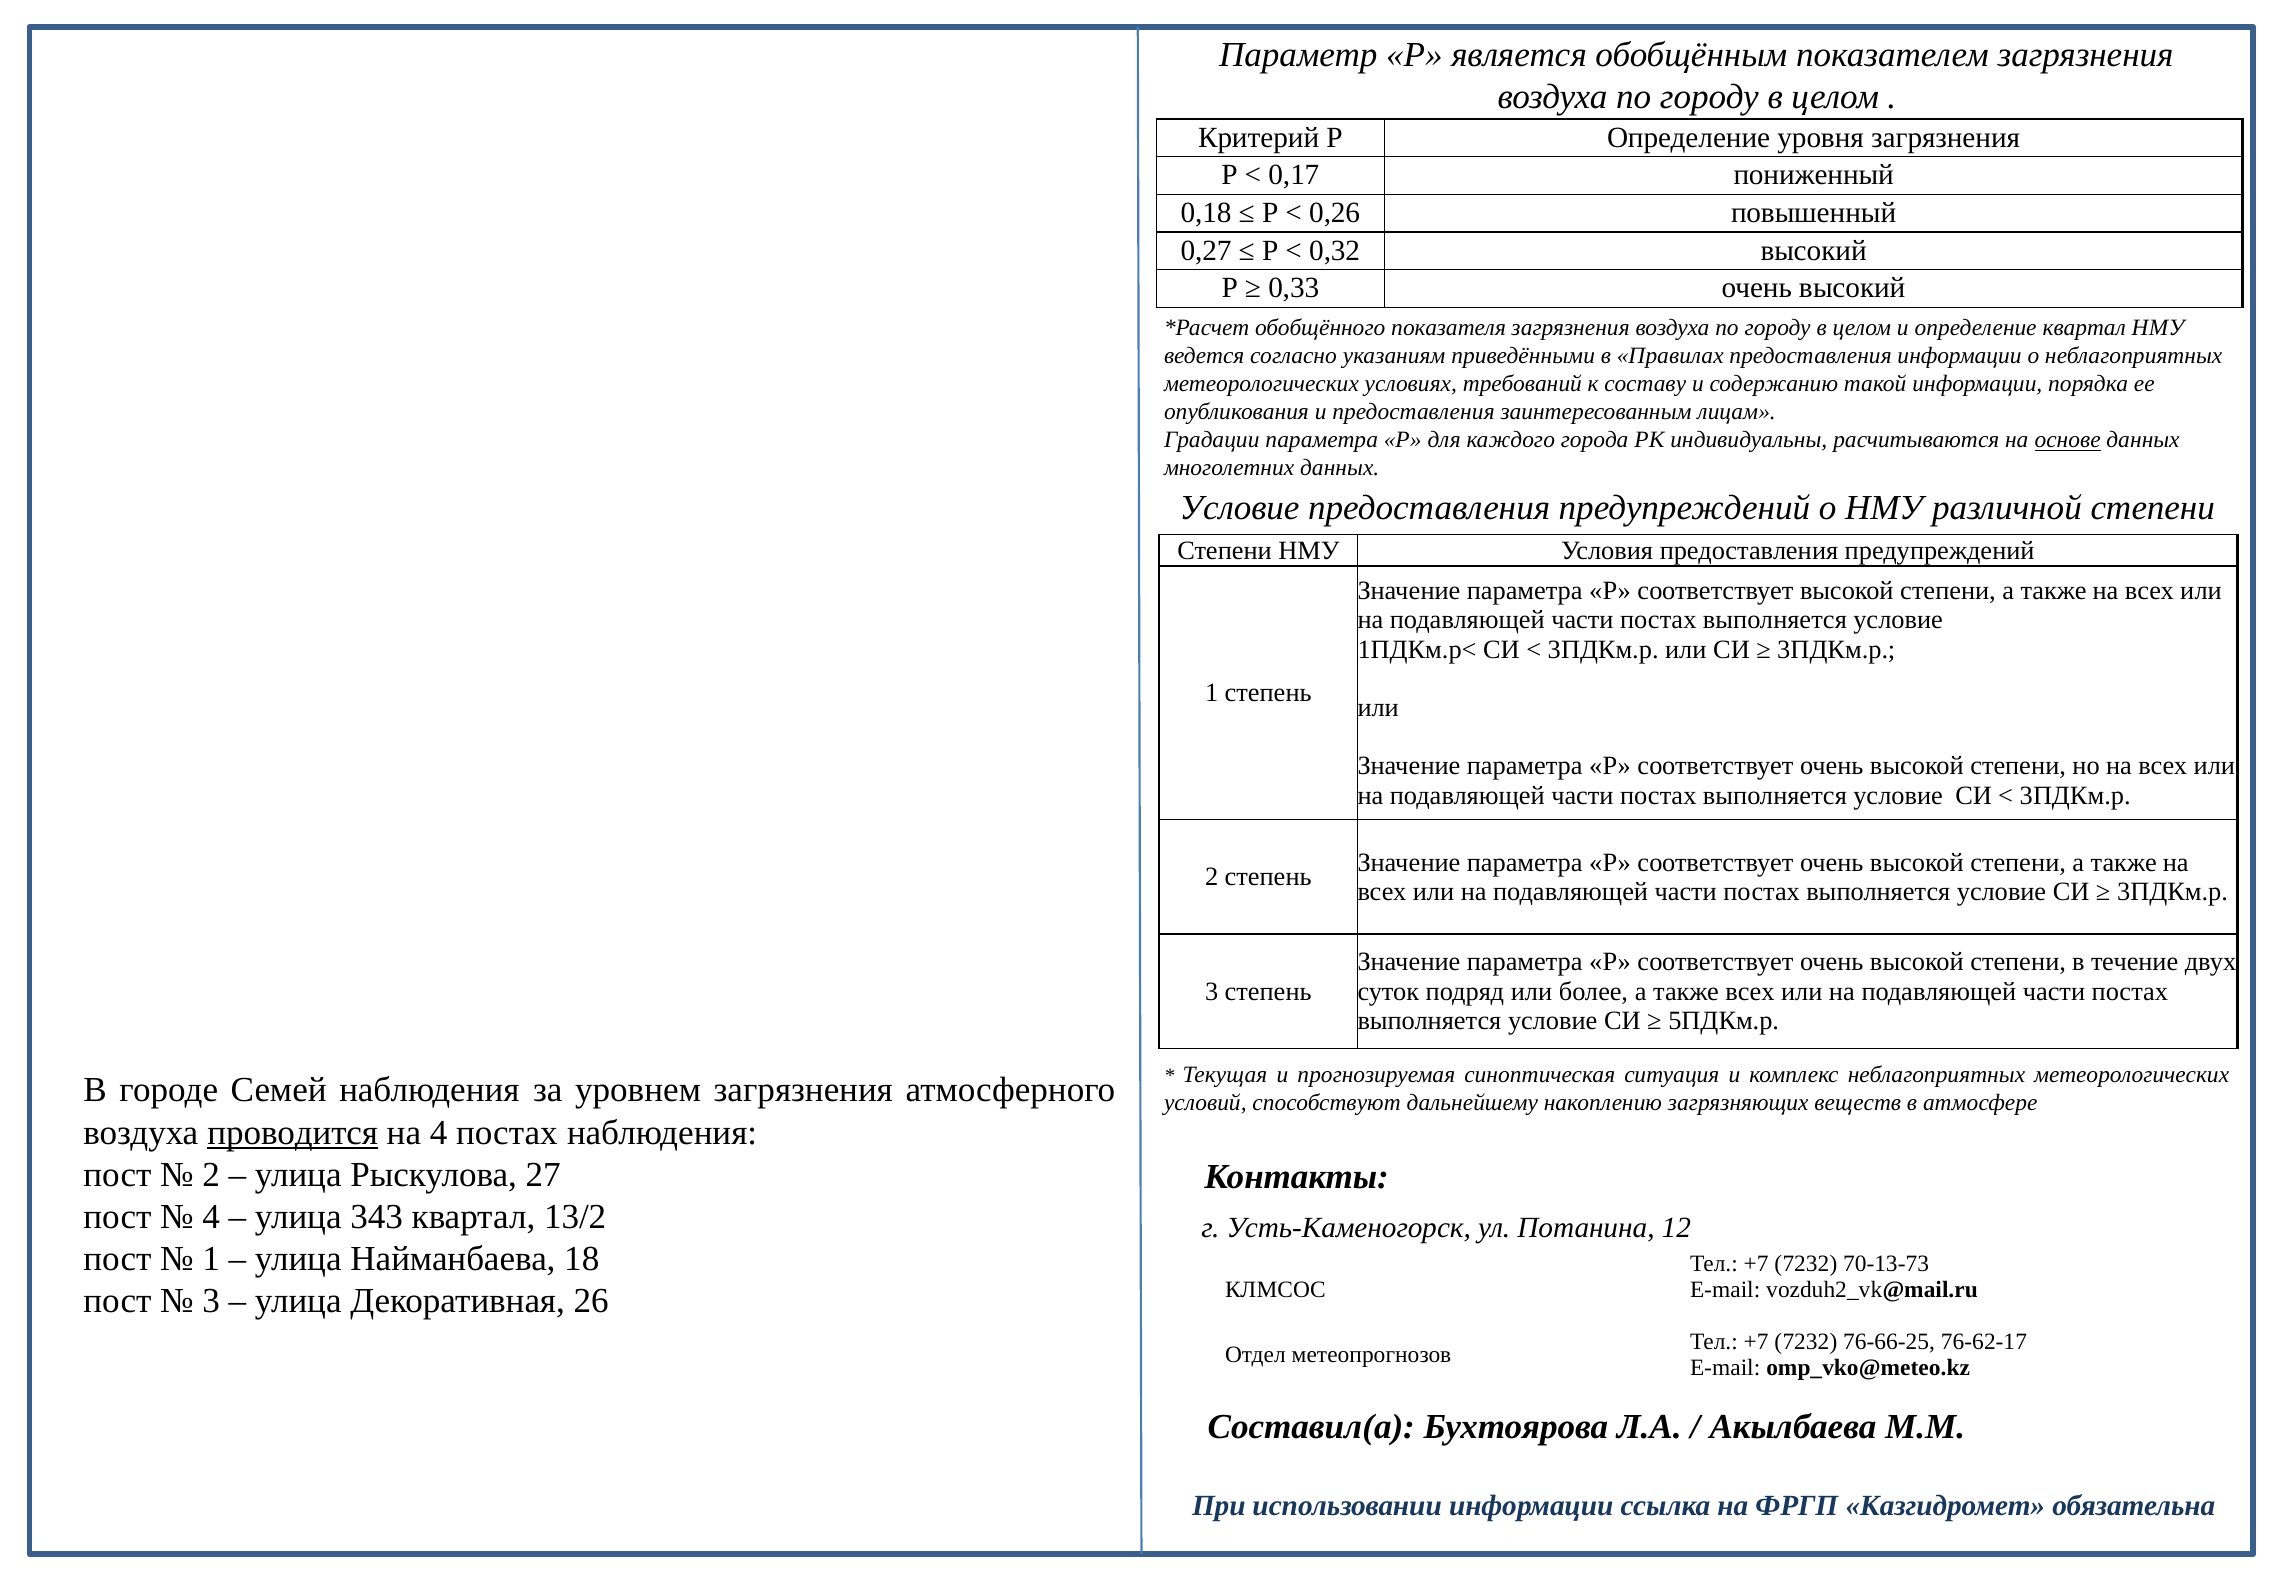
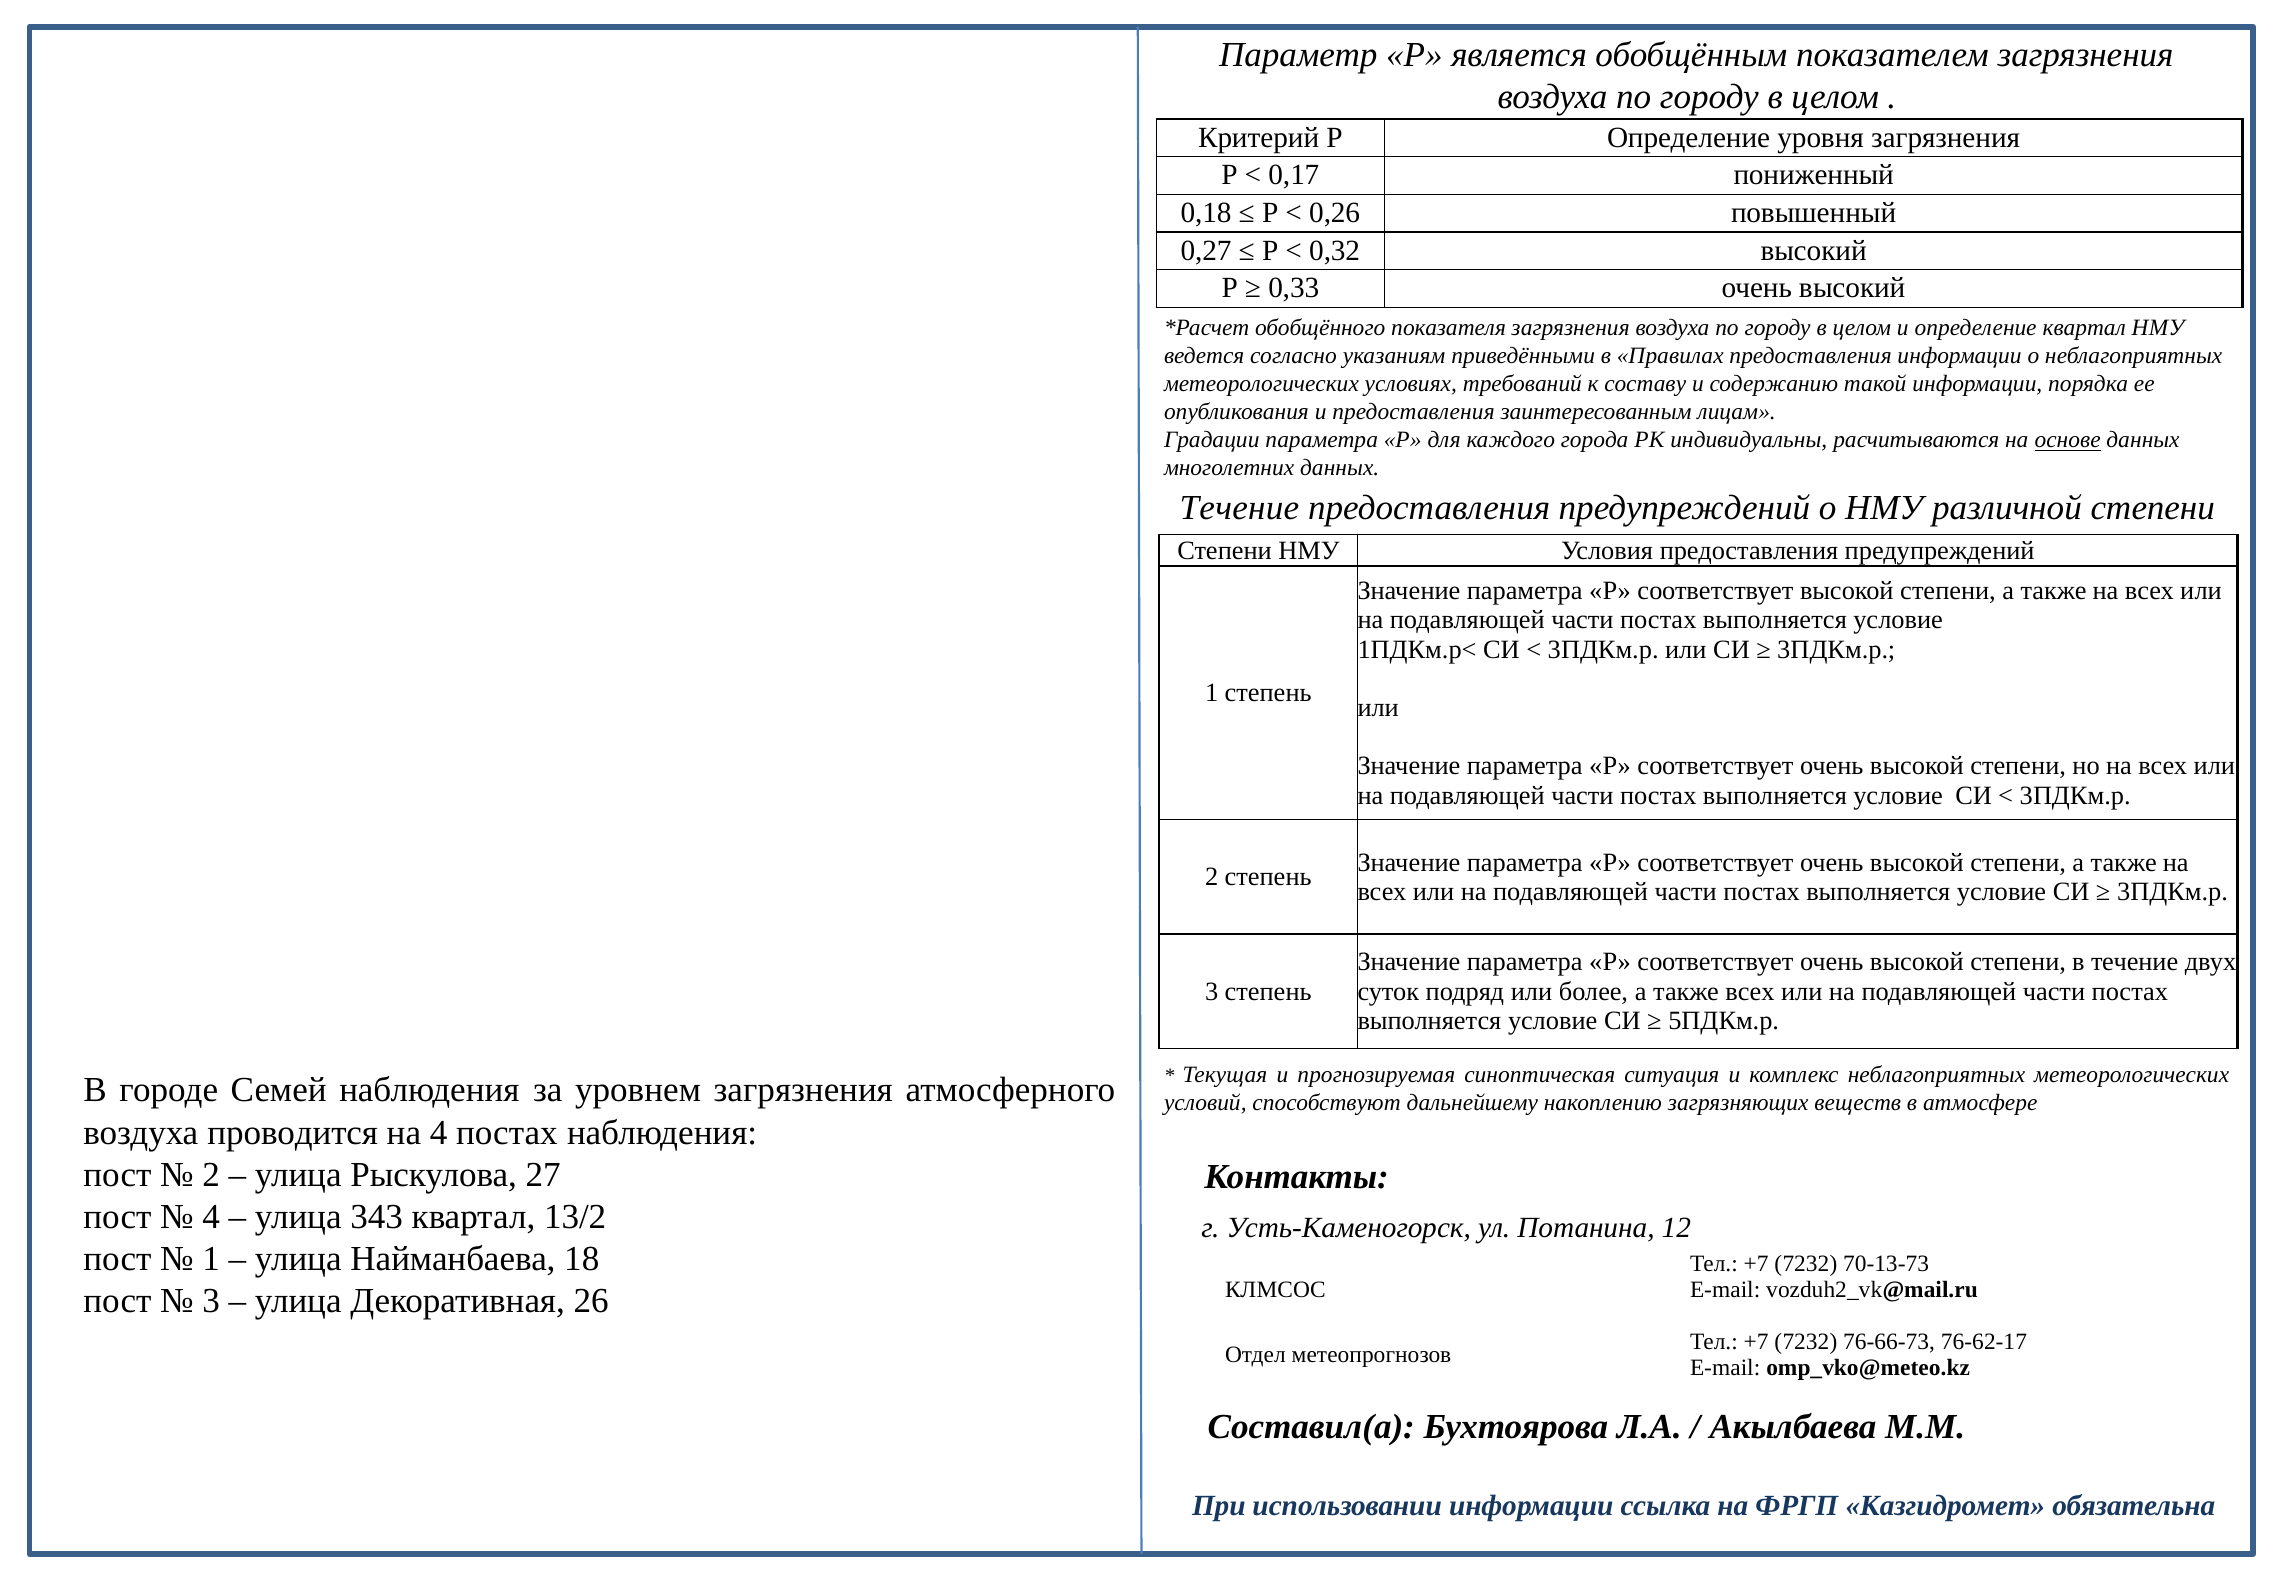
Условие: Условие -> Течение (1239, 508)
проводится underline: present -> none (293, 1132)
76-66-25: 76-66-25 -> 76-66-73 (1889, 1341)
